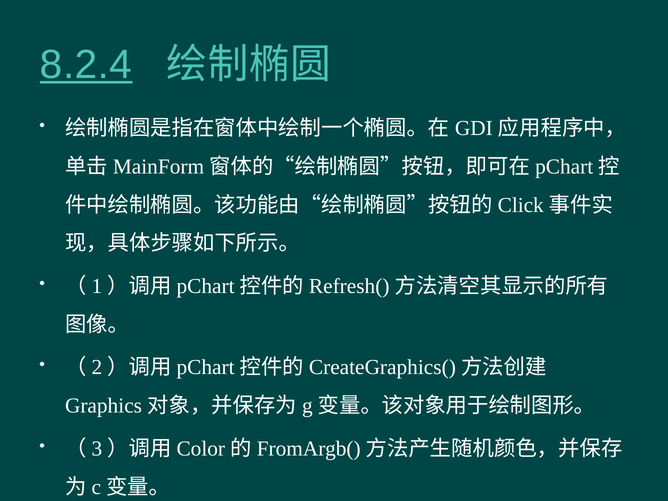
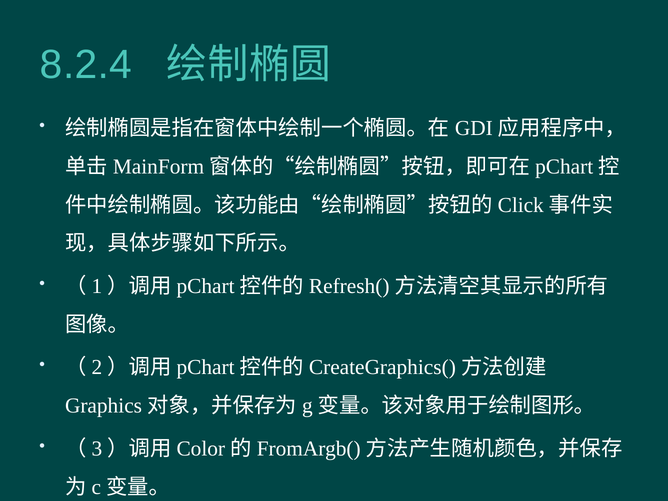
8.2.4 underline: present -> none (86, 65)
